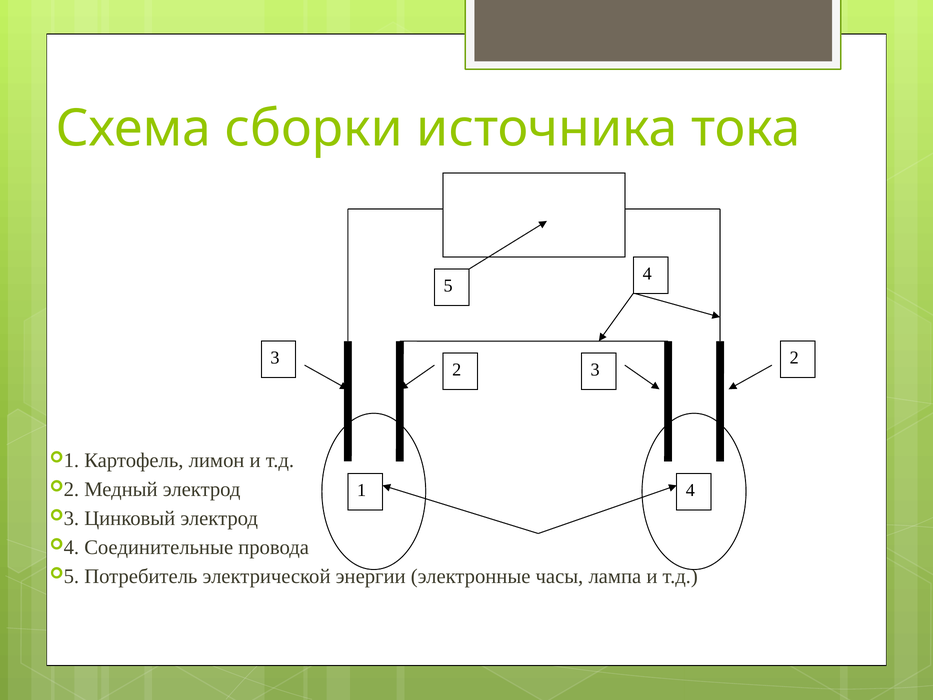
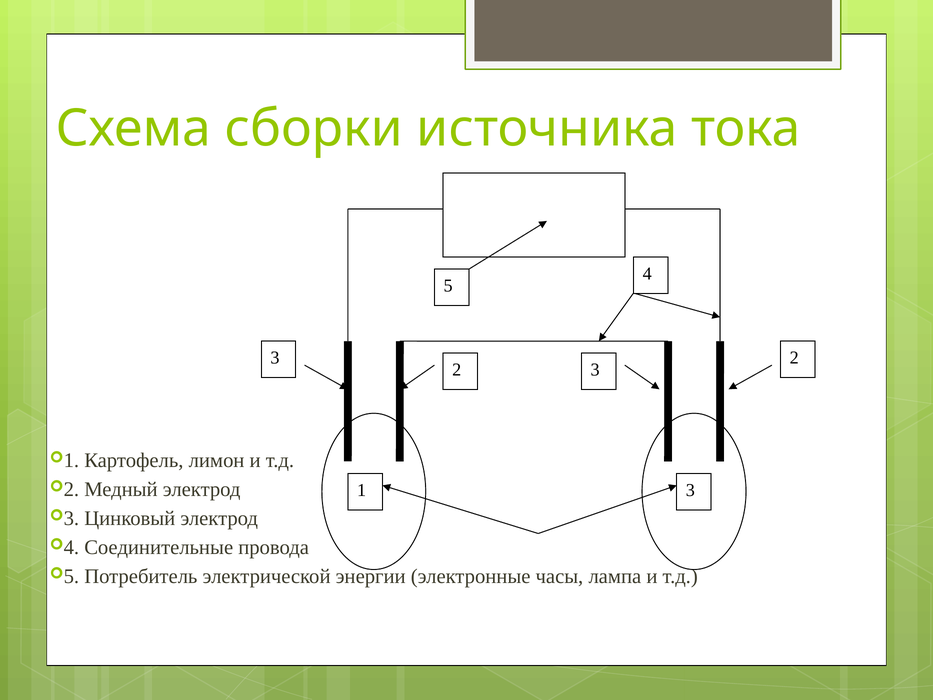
1 4: 4 -> 3 (690, 490)
